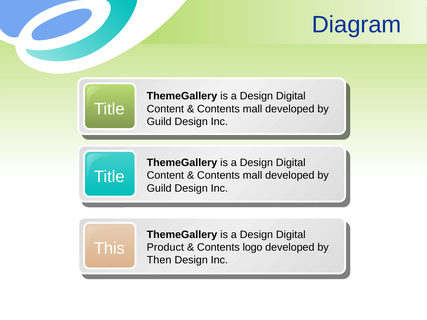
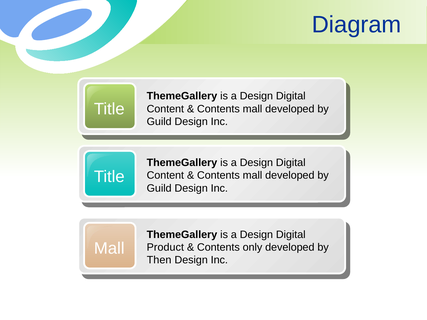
This: This -> Mall (109, 249)
logo: logo -> only (252, 247)
